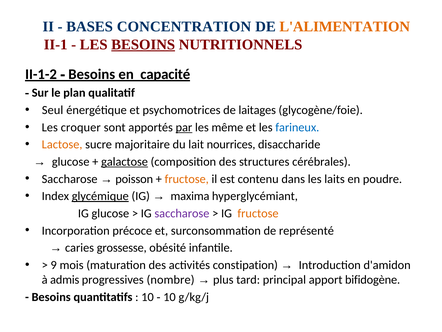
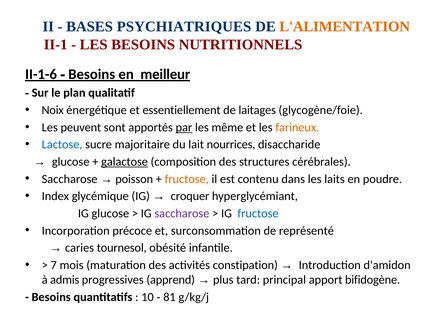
CONCENTRATION: CONCENTRATION -> PSYCHIATRIQUES (184, 27)
BESOINS underline: present -> none (143, 44)
II-1-2: II-1-2 -> II-1-6 (41, 74)
capacité: capacité -> meilleur (165, 74)
Seul: Seul -> Noix (53, 110)
psychomotrices: psychomotrices -> essentiellement (182, 110)
croquer: croquer -> peuvent (81, 127)
farineux colour: blue -> orange (297, 127)
Lactose colour: orange -> blue (62, 144)
glycémique underline: present -> none (100, 196)
maxima: maxima -> croquer (190, 196)
fructose colour: orange -> blue (258, 213)
grossesse: grossesse -> tournesol (122, 247)
9: 9 -> 7 (54, 265)
nombre: nombre -> apprend (171, 279)
10 10: 10 -> 81 (169, 297)
